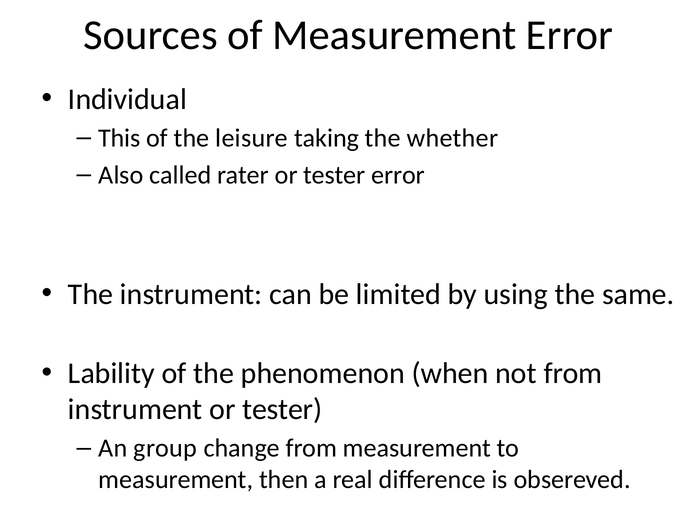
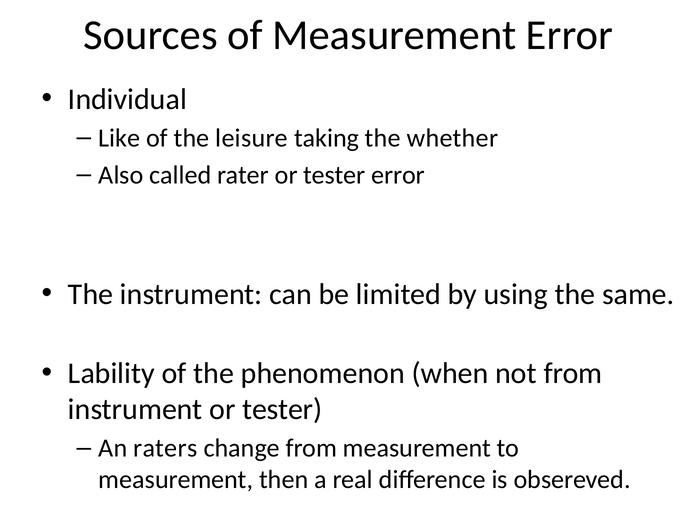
This: This -> Like (119, 138)
group: group -> raters (165, 448)
